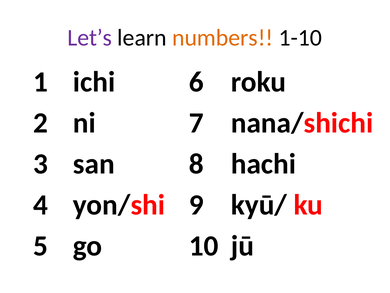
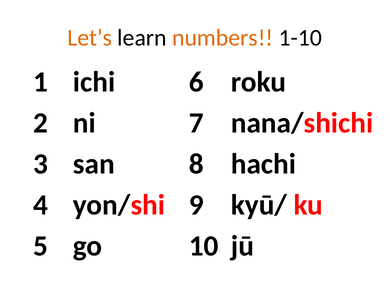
Let’s colour: purple -> orange (90, 38)
